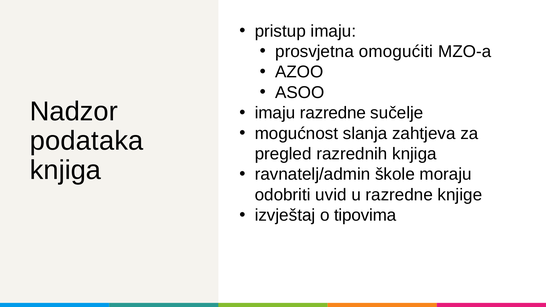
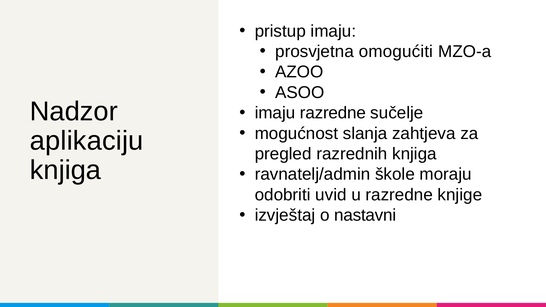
podataka: podataka -> aplikaciju (87, 141)
tipovima: tipovima -> nastavni (365, 215)
